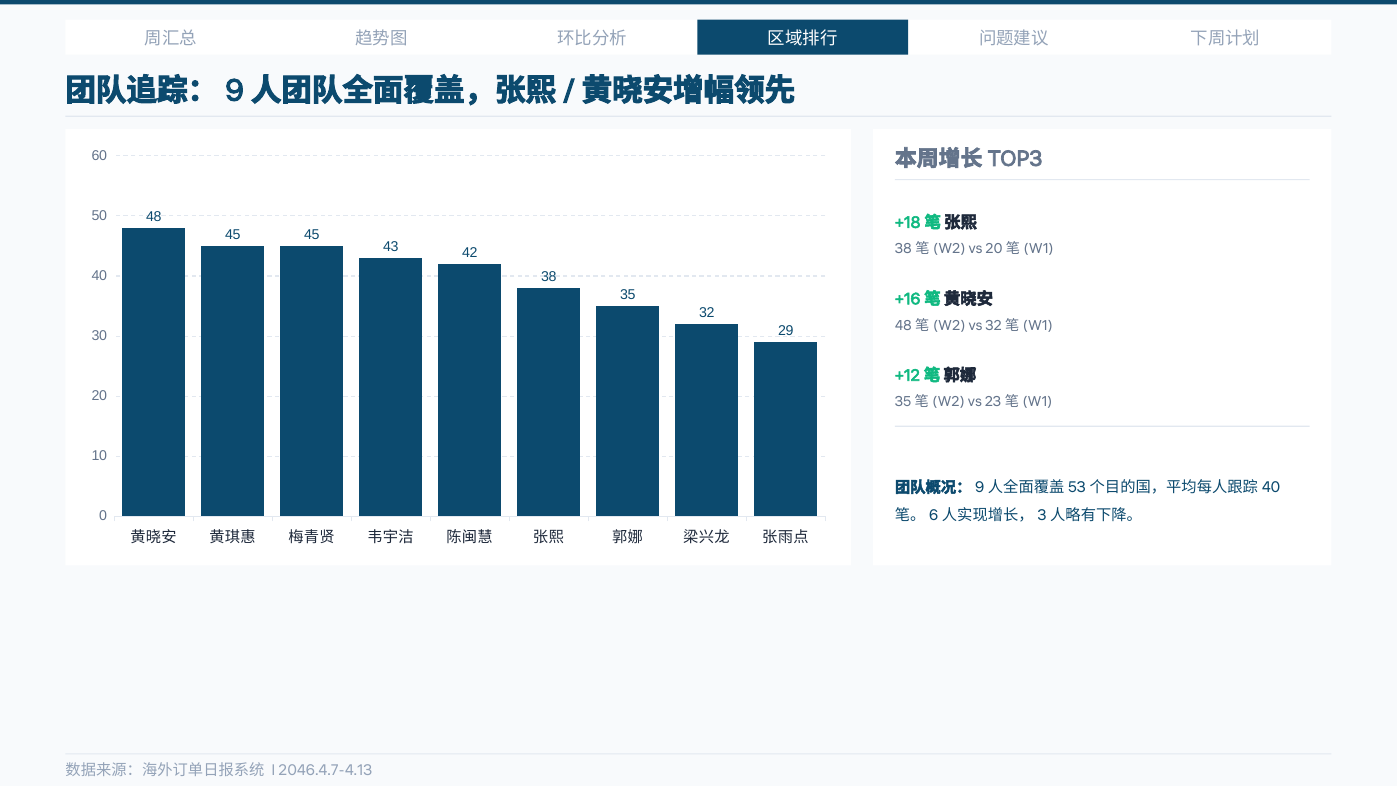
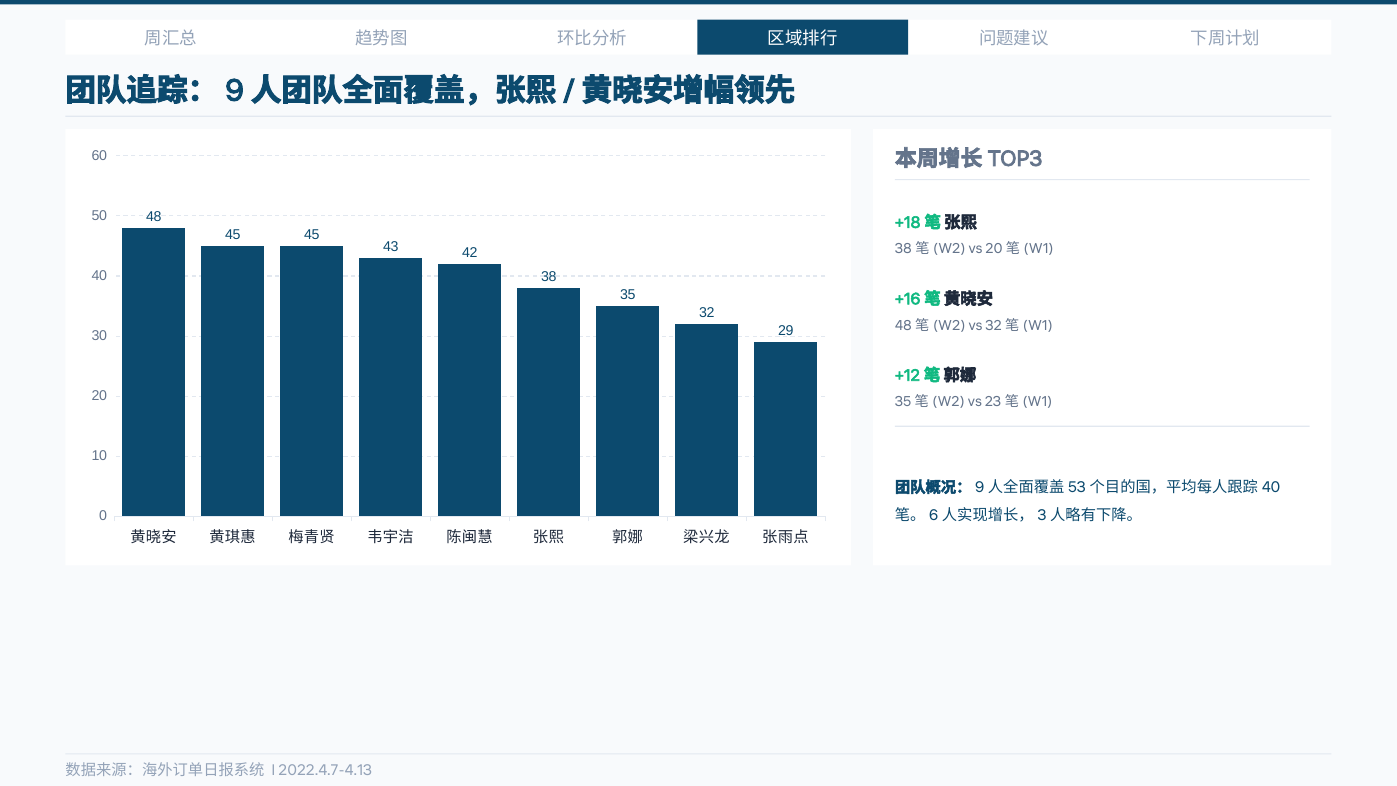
2046.4.7-4.13: 2046.4.7-4.13 -> 2022.4.7-4.13 (325, 770)
